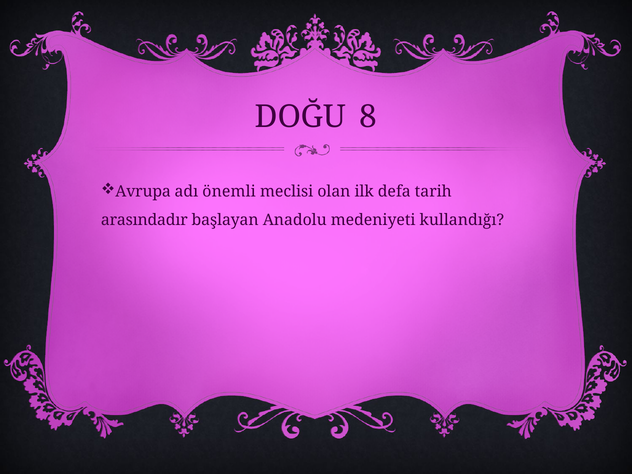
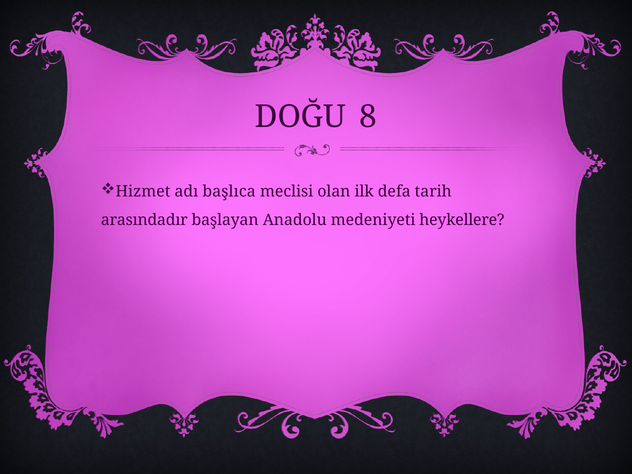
Avrupa: Avrupa -> Hizmet (143, 192)
önemli: önemli -> başlıca (229, 192)
kullandığı: kullandığı -> heykellere (462, 220)
